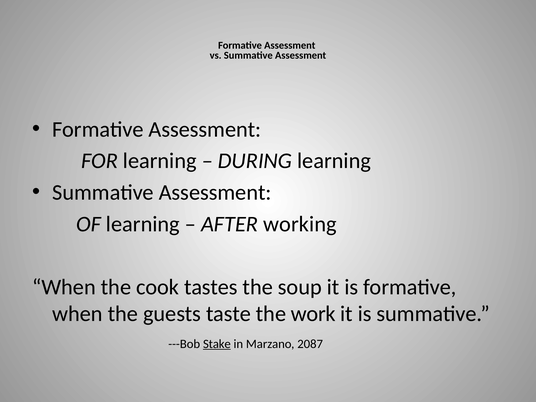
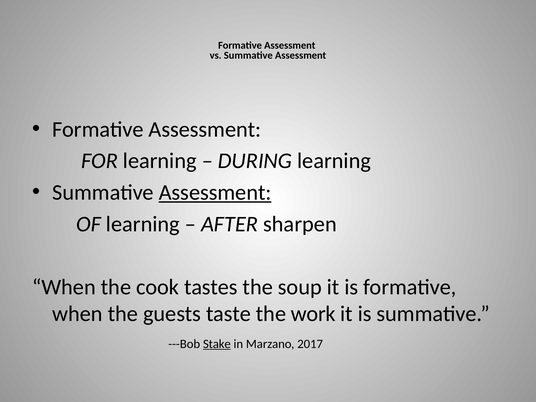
Assessment underline: none -> present (215, 192)
working: working -> sharpen (300, 224)
2087: 2087 -> 2017 (310, 344)
